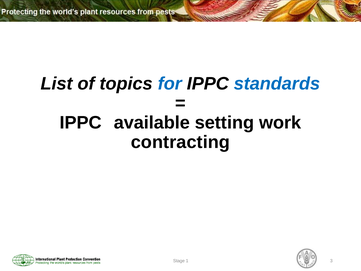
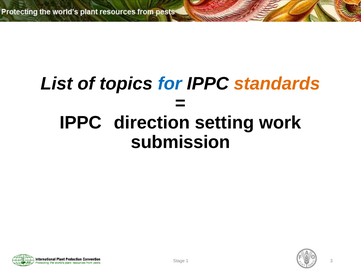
standards colour: blue -> orange (277, 84)
available: available -> direction (152, 123)
contracting: contracting -> submission (181, 142)
